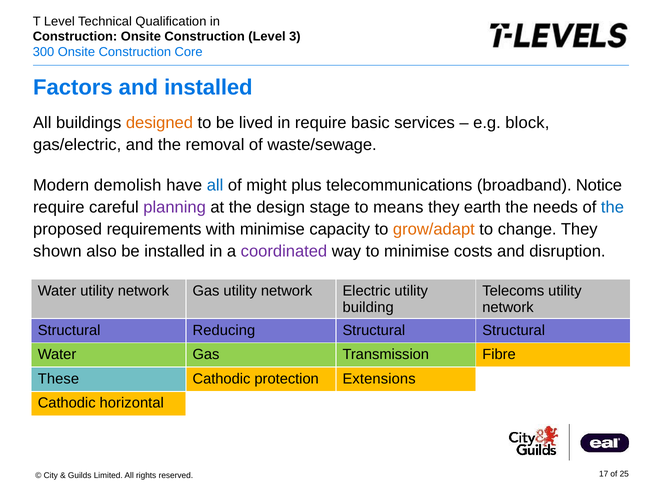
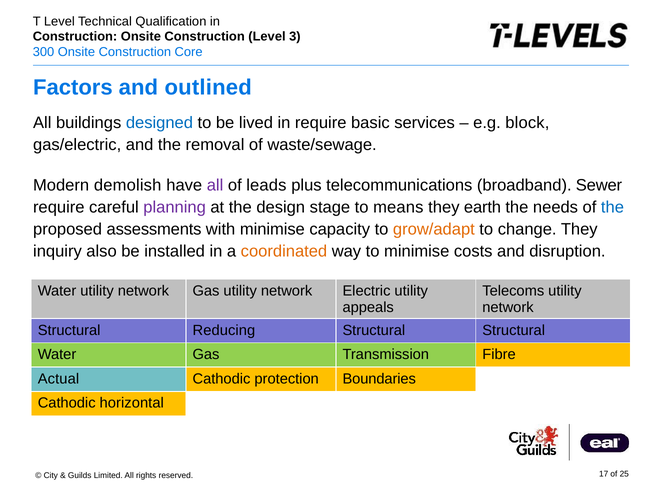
and installed: installed -> outlined (208, 88)
designed colour: orange -> blue (159, 123)
all colour: blue -> purple (215, 185)
might: might -> leads (266, 185)
Notice: Notice -> Sewer (599, 185)
requirements: requirements -> assessments (154, 229)
shown: shown -> inquiry (57, 252)
coordinated colour: purple -> orange (284, 252)
building: building -> appeals (368, 308)
These: These -> Actual (58, 379)
Extensions: Extensions -> Boundaries (379, 379)
